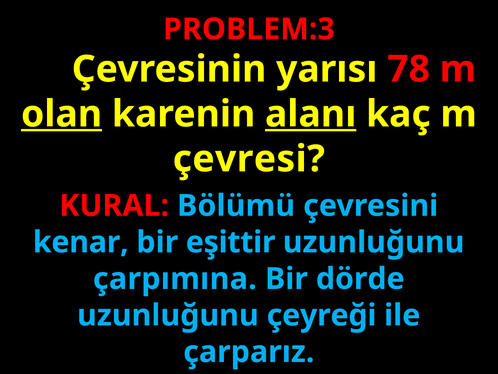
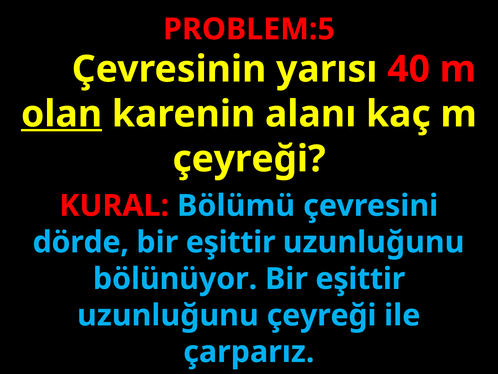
PROBLEM:3: PROBLEM:3 -> PROBLEM:5 (249, 29)
78: 78 -> 40 (409, 69)
alanı underline: present -> none (311, 114)
çevresi: çevresi -> çeyreği (249, 159)
kenar: kenar -> dörde (81, 242)
çarpımına: çarpımına -> bölünüyor (175, 279)
dörde: dörde -> eşittir (360, 279)
